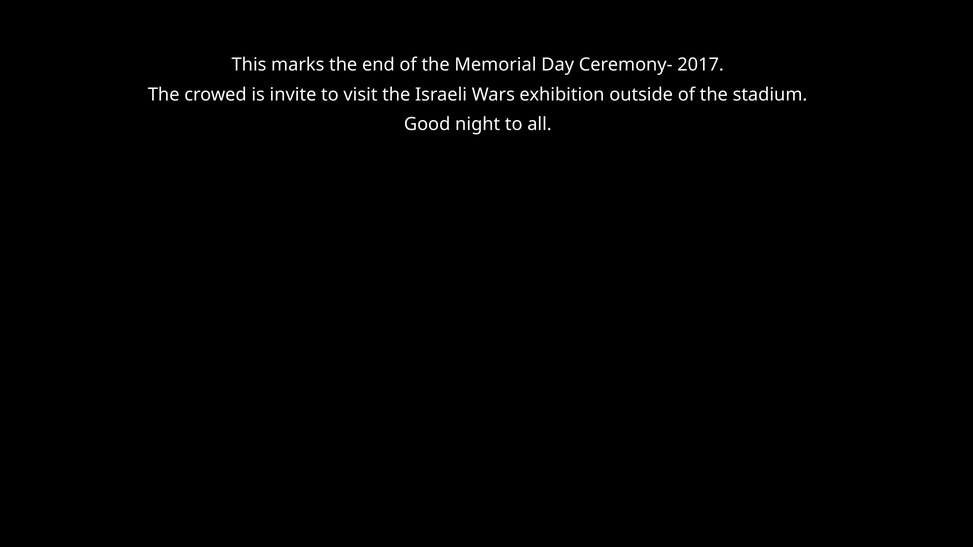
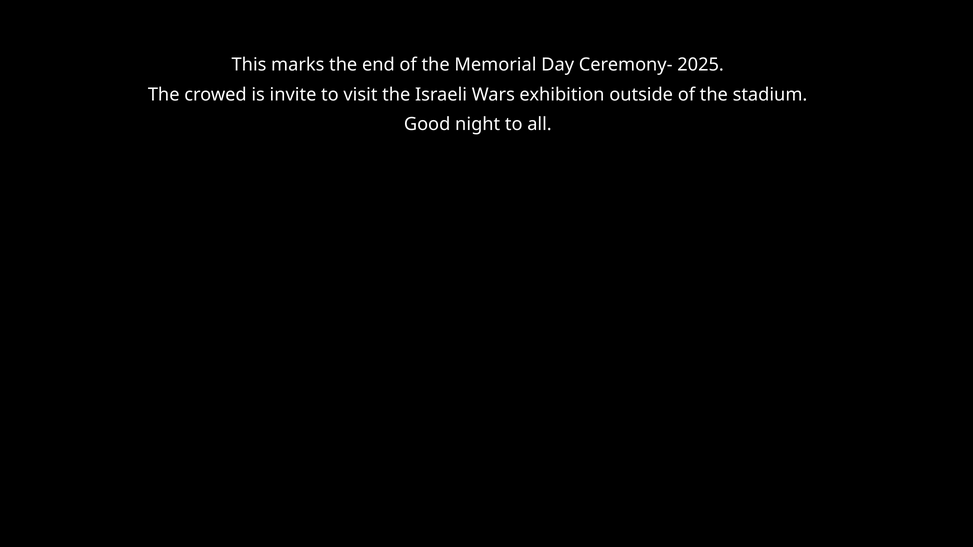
2017: 2017 -> 2025 (701, 65)
